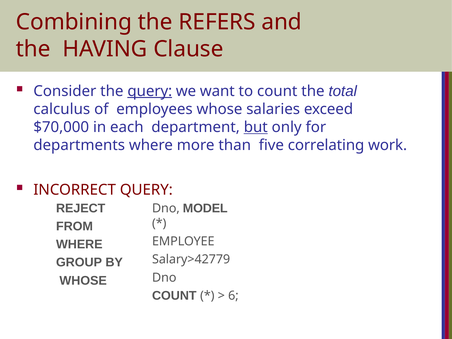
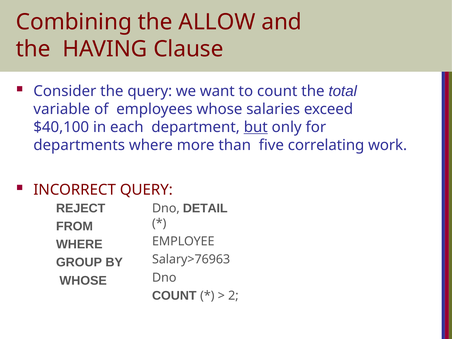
REFERS: REFERS -> ALLOW (217, 22)
query underline: present -> none (150, 91)
calculus: calculus -> variable (62, 109)
$70,000: $70,000 -> $40,100 (61, 127)
MODEL: MODEL -> DETAIL (205, 208)
Salary>42779: Salary>42779 -> Salary>76963 (191, 259)
6: 6 -> 2 (233, 296)
